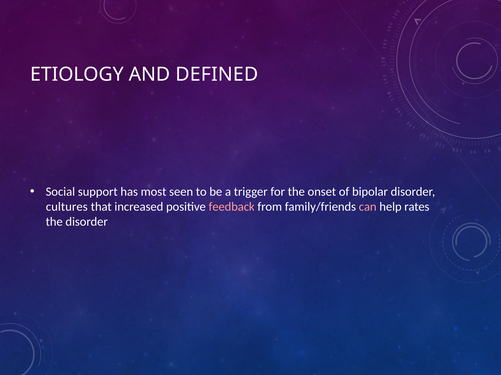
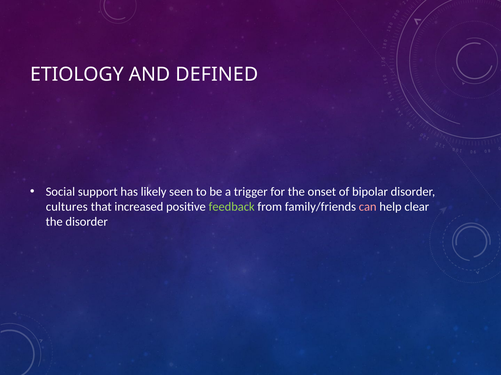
most: most -> likely (154, 192)
feedback colour: pink -> light green (232, 207)
rates: rates -> clear (417, 207)
